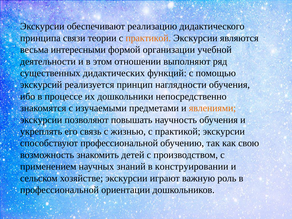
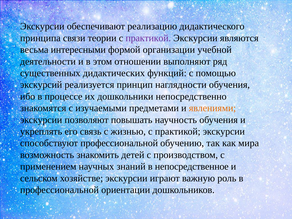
практикой colour: orange -> purple (148, 38)
свою: свою -> мира (249, 143)
конструировании: конструировании -> непосредственное (192, 167)
